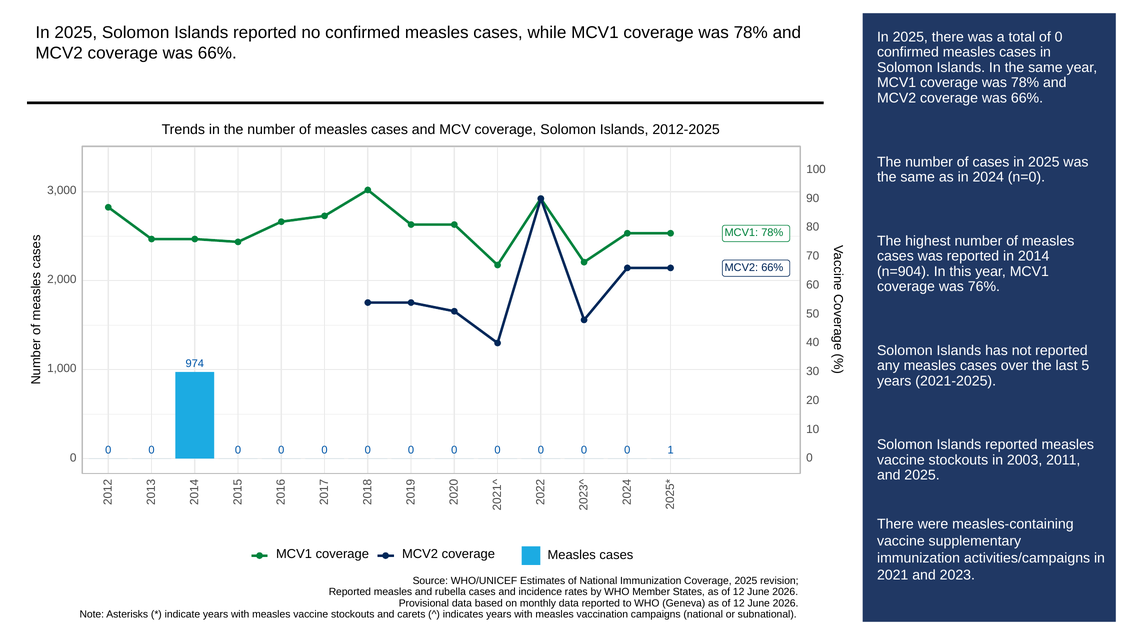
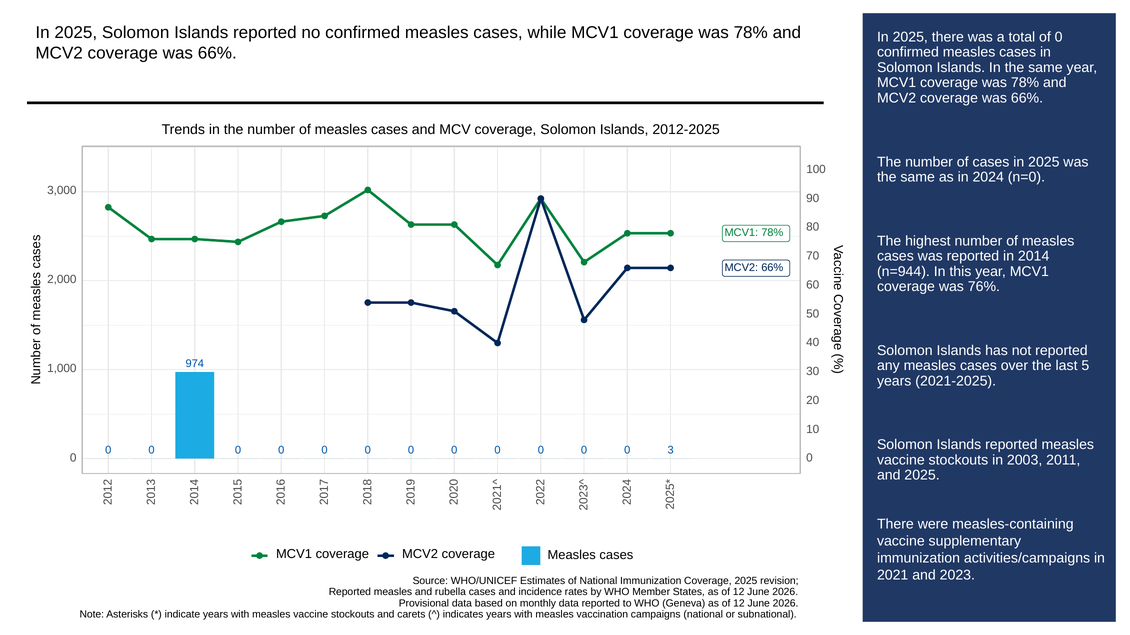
n=904: n=904 -> n=944 (903, 272)
0 0 1: 1 -> 3 (671, 451)
